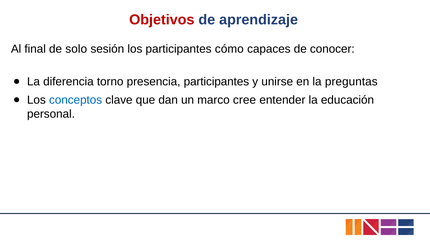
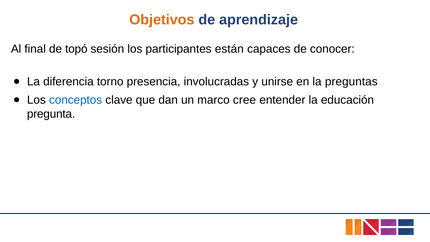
Objetivos colour: red -> orange (162, 20)
solo: solo -> topó (76, 49)
cómo: cómo -> están (229, 49)
presencia participantes: participantes -> involucradas (216, 82)
personal: personal -> pregunta (51, 114)
